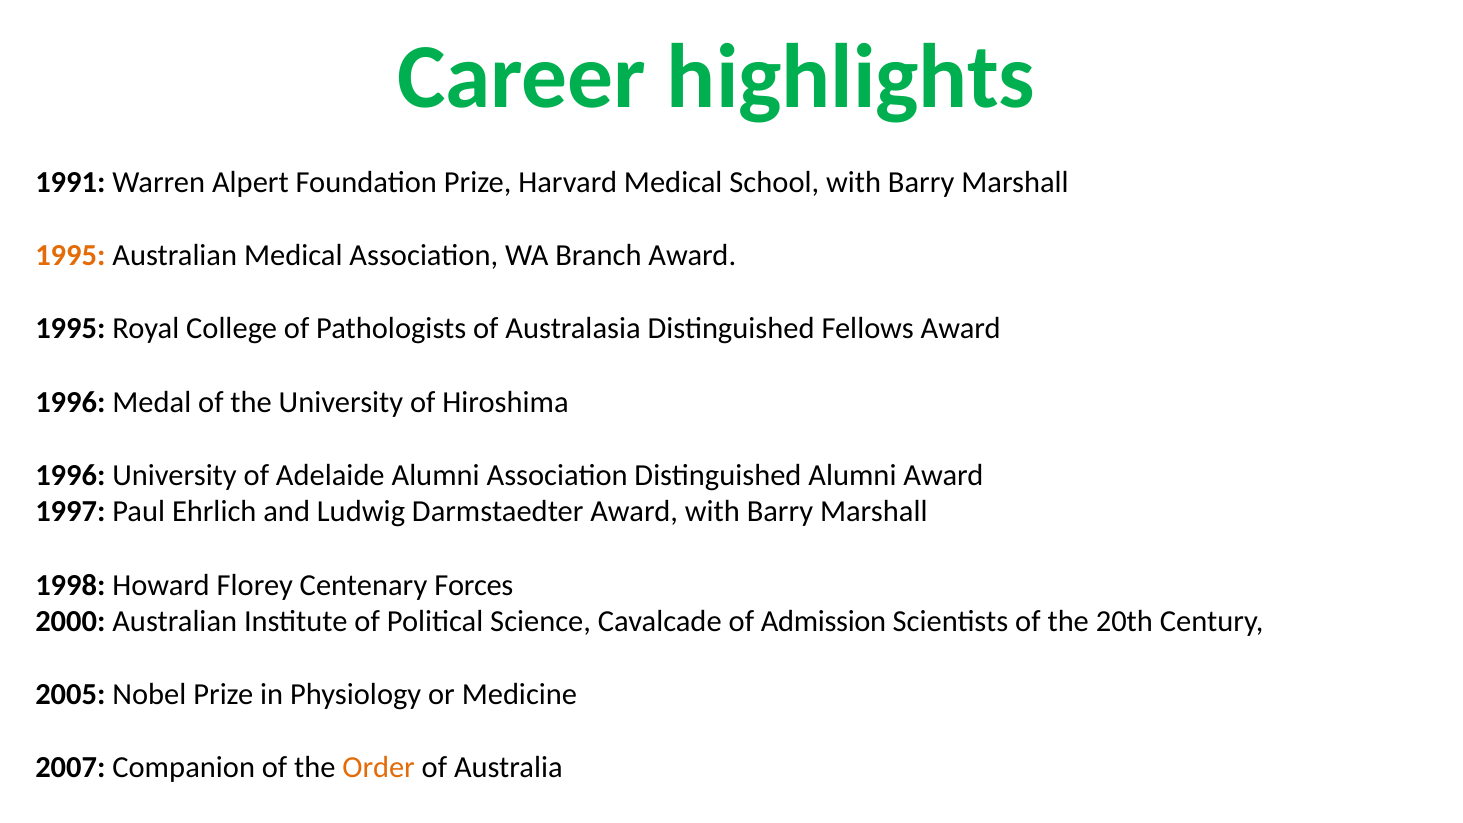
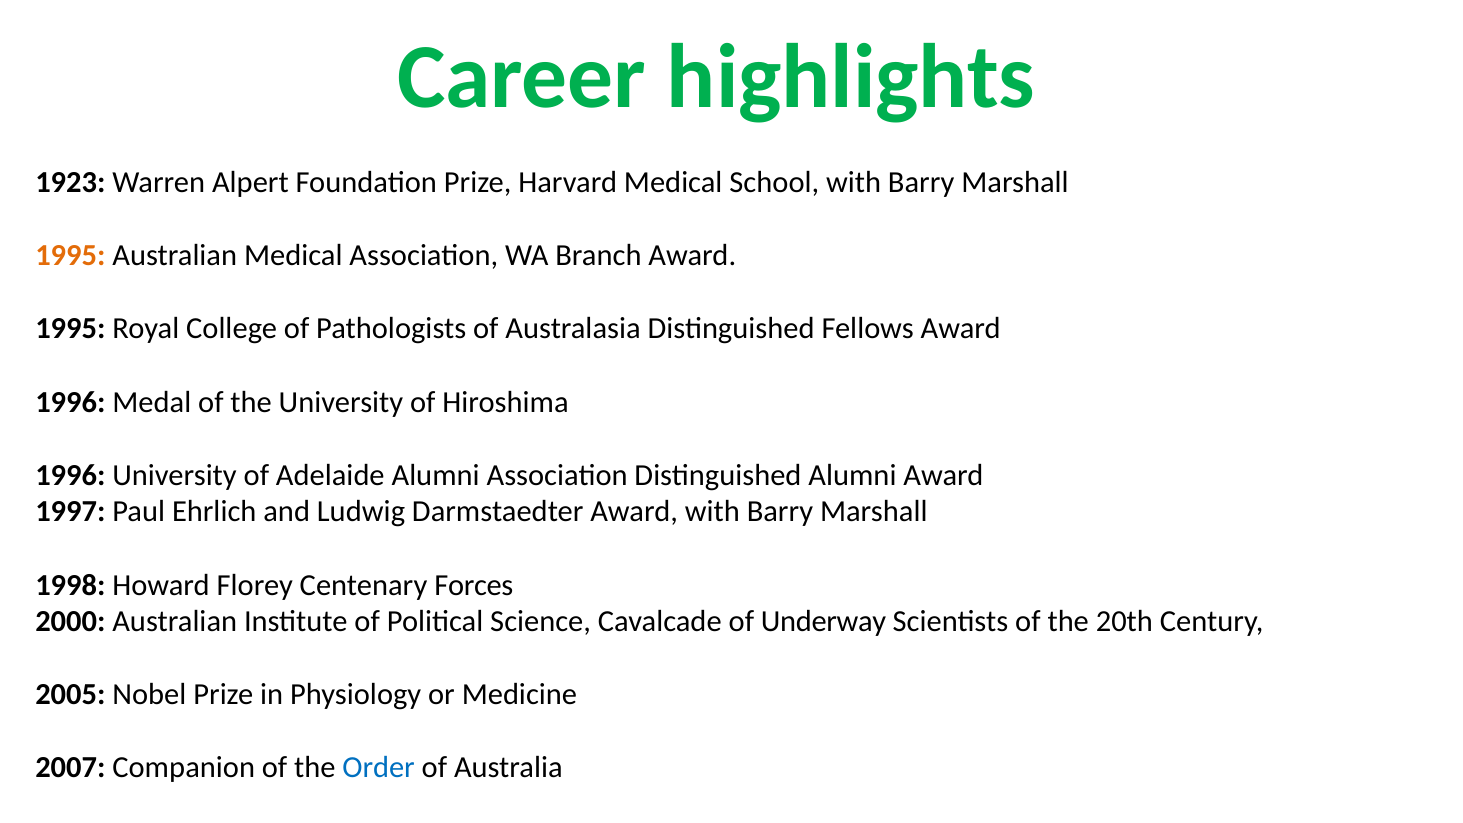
1991: 1991 -> 1923 (70, 182)
Admission: Admission -> Underway (824, 621)
Order colour: orange -> blue (379, 768)
